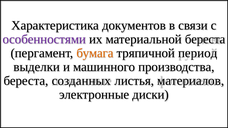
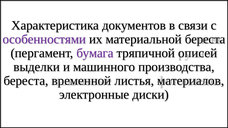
бумага colour: orange -> purple (95, 53)
период: период -> описей (198, 53)
созданных: созданных -> временной (81, 81)
